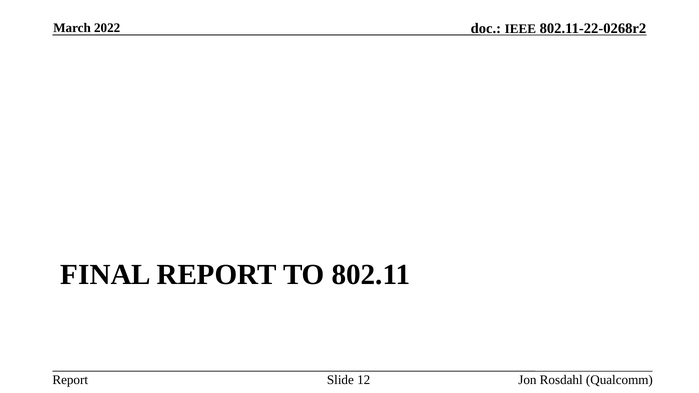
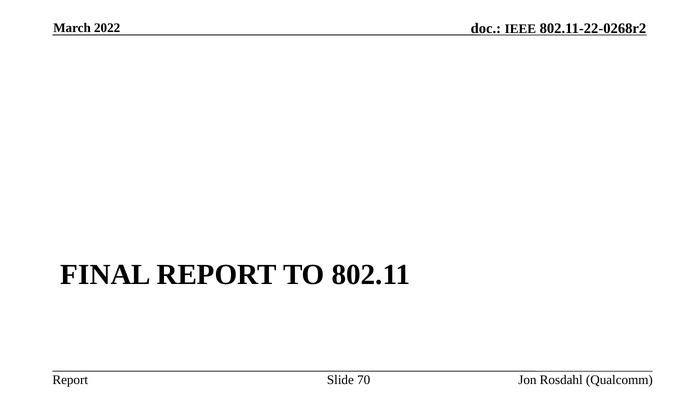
12: 12 -> 70 (364, 380)
